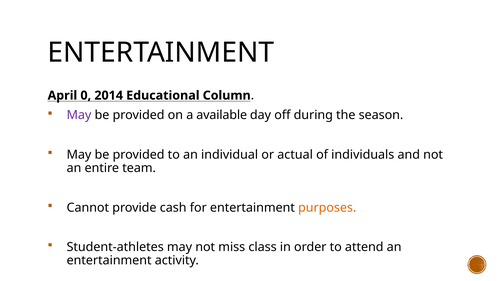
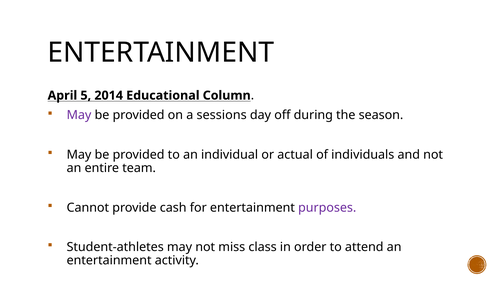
0: 0 -> 5 (86, 96)
available: available -> sessions (222, 115)
purposes colour: orange -> purple (327, 208)
